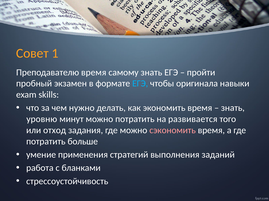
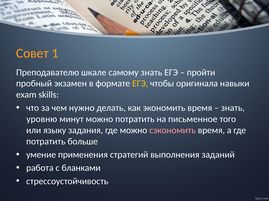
Преподавателю время: время -> шкале (94, 73)
ЕГЭ colour: light blue -> yellow (140, 84)
развивается: развивается -> письменное (193, 120)
отход: отход -> языку (55, 131)
